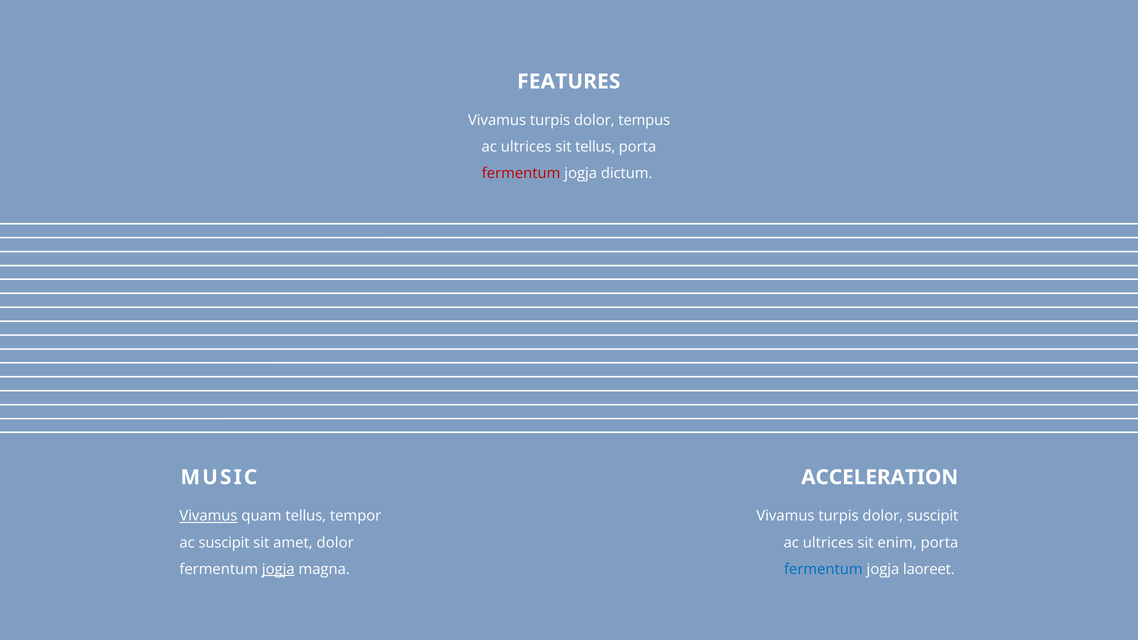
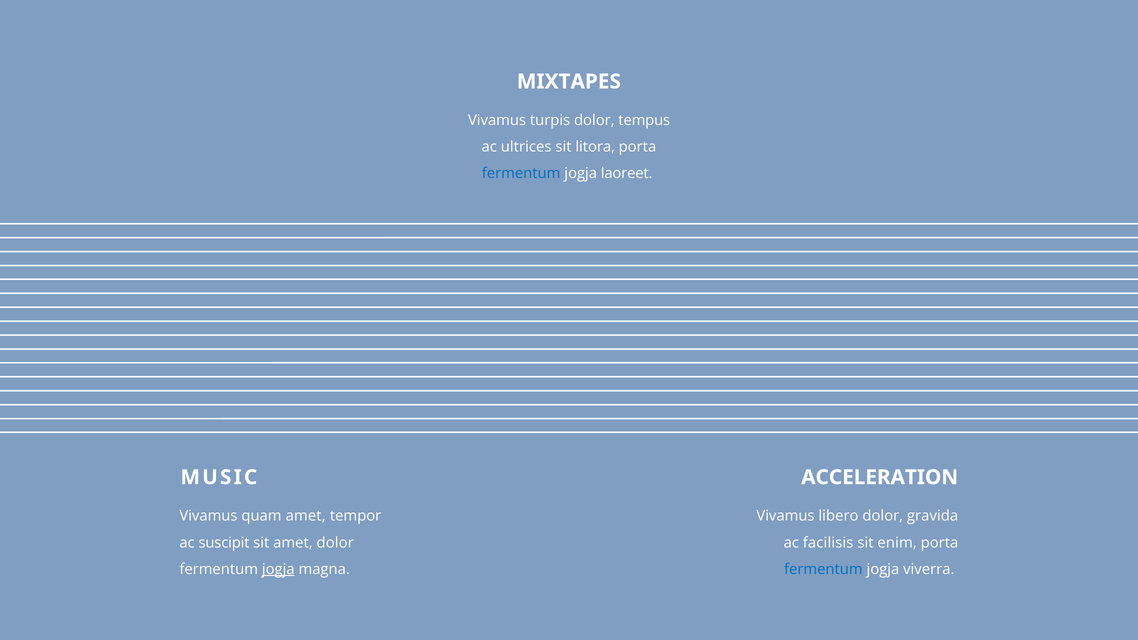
FEATURES: FEATURES -> MIXTAPES (569, 82)
sit tellus: tellus -> litora (595, 147)
fermentum colour: red -> blue (521, 174)
dictum: dictum -> laoreet (627, 174)
Vivamus underline: present -> none (208, 516)
quam tellus: tellus -> amet (306, 516)
turpis: turpis -> libero (838, 516)
dolor suscipit: suscipit -> gravida (933, 516)
ultrices: ultrices -> facilisis (828, 543)
laoreet: laoreet -> viverra (929, 569)
